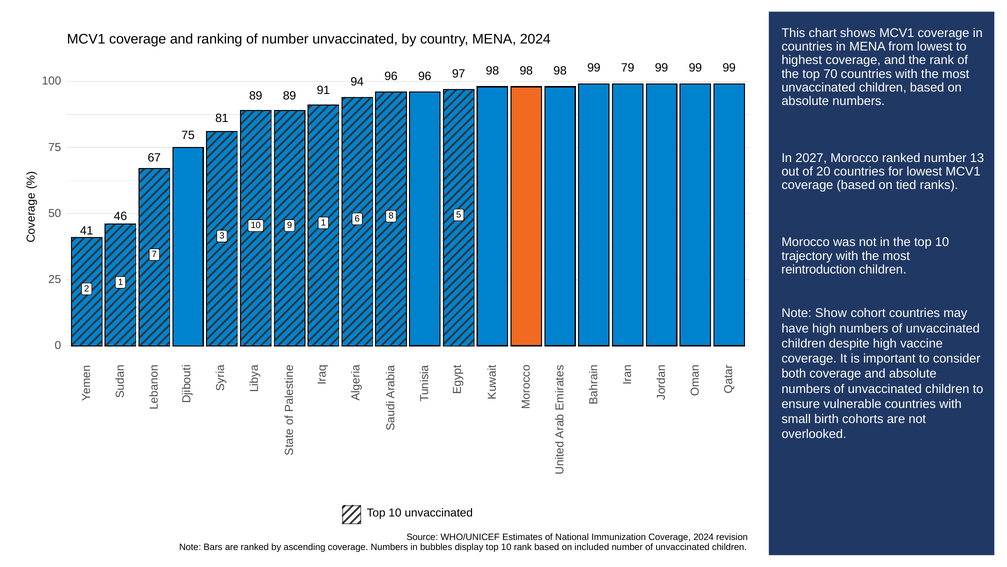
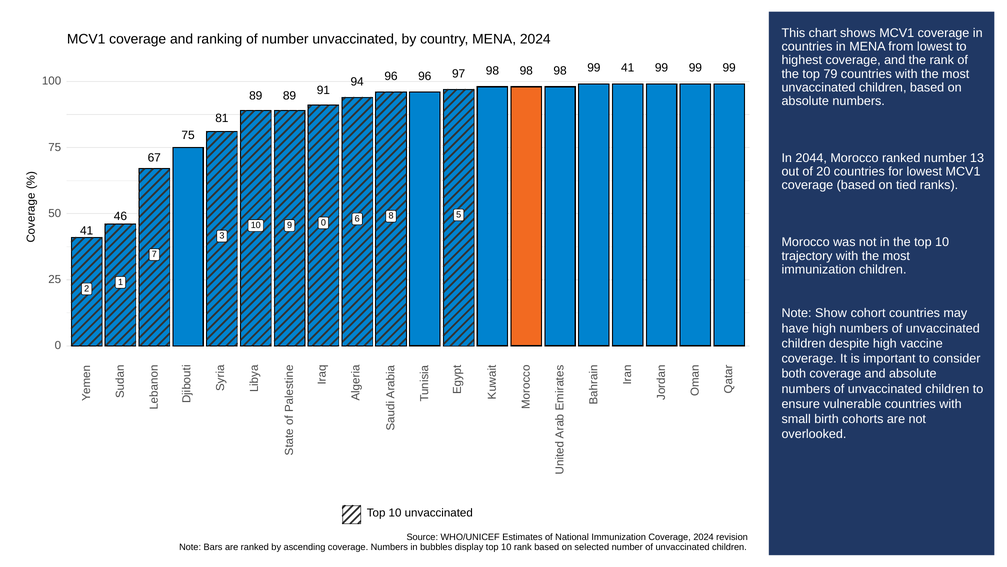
98 79: 79 -> 41 (628, 68)
70: 70 -> 79 (830, 74)
2027: 2027 -> 2044 (811, 158)
10 1: 1 -> 0 (323, 222)
reintroduction: reintroduction -> immunization (819, 269)
included: included -> selected (592, 547)
